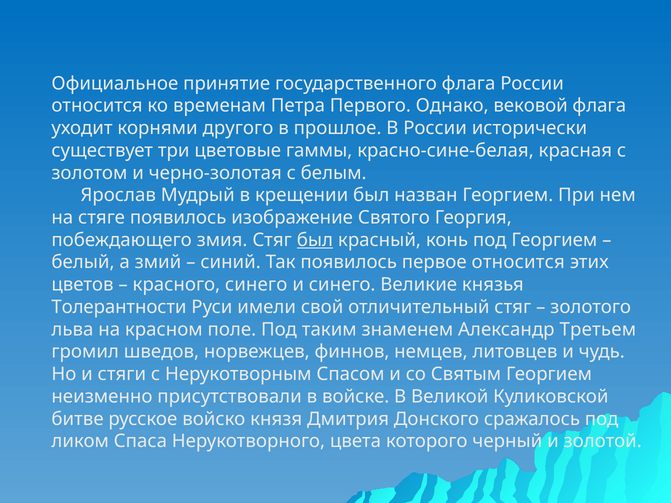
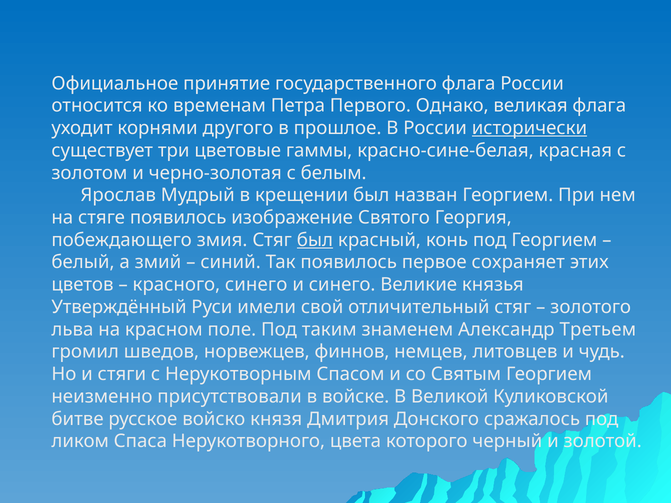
вековой: вековой -> великая (531, 106)
исторически underline: none -> present (529, 128)
первое относится: относится -> сохраняет (518, 262)
Толерантности: Толерантности -> Утверждённый (119, 307)
